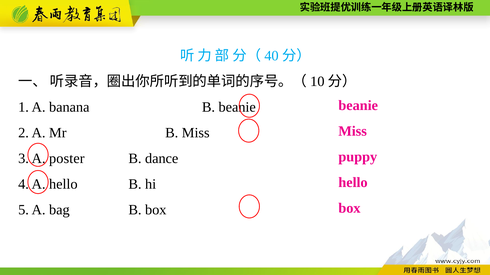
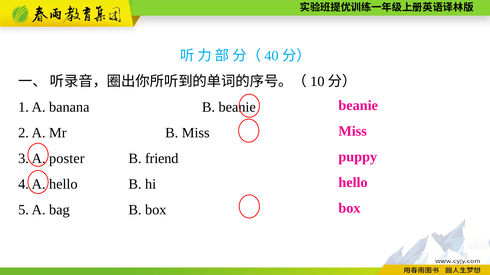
dance: dance -> friend (162, 159)
